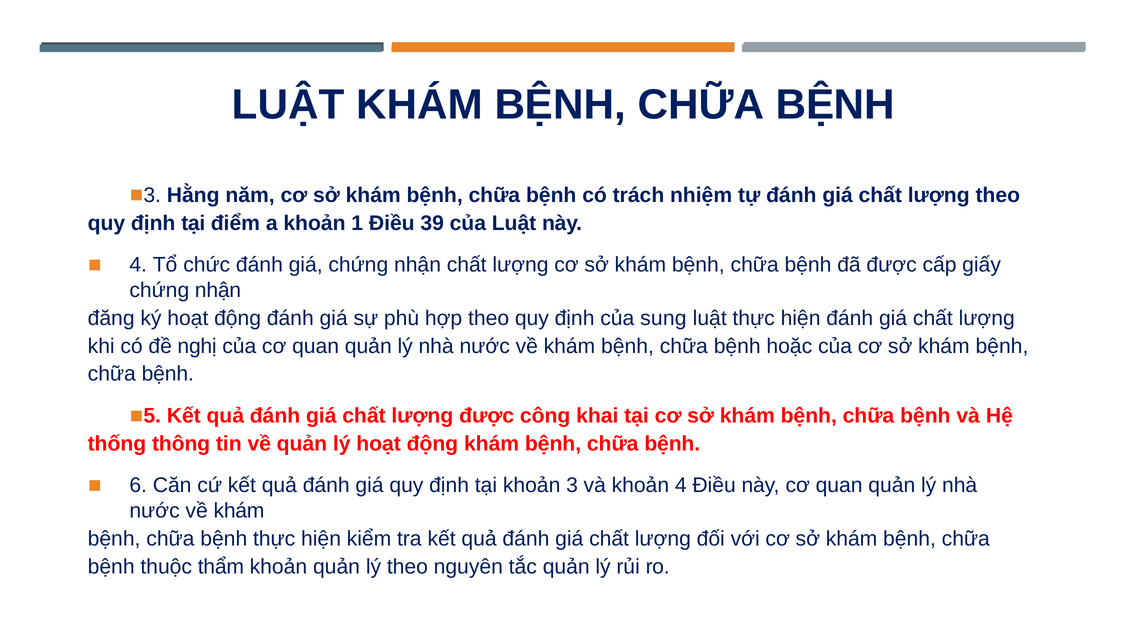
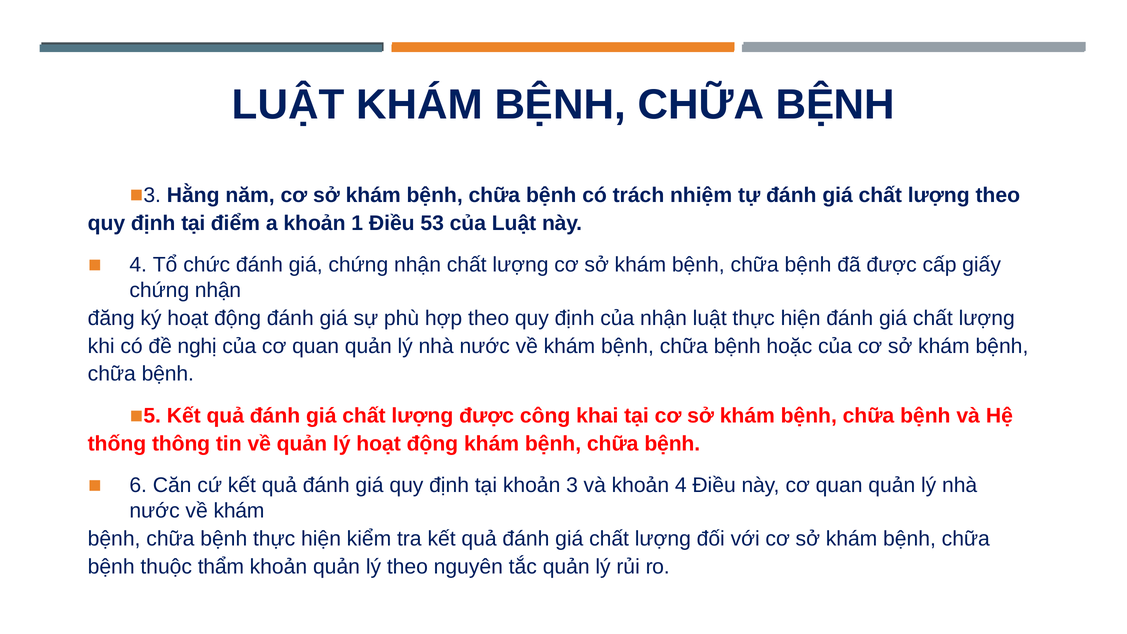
39: 39 -> 53 (432, 223)
của sung: sung -> nhận (663, 318)
